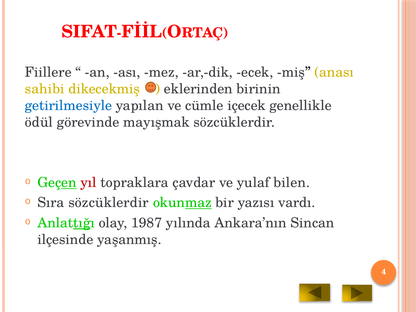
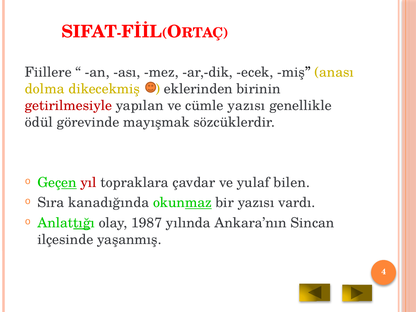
sahibi: sahibi -> dolma (45, 89)
getirilmesiyle colour: blue -> red (68, 106)
cümle içecek: içecek -> yazısı (246, 106)
Sıra sözcüklerdir: sözcüklerdir -> kanadığında (109, 203)
